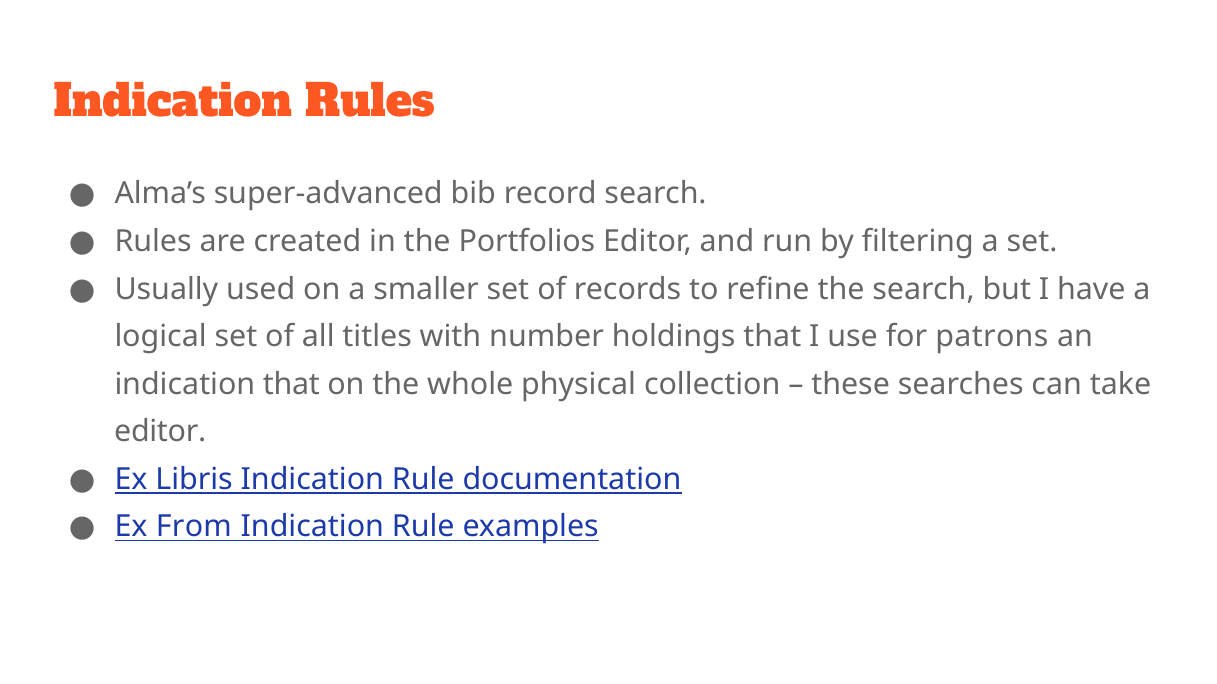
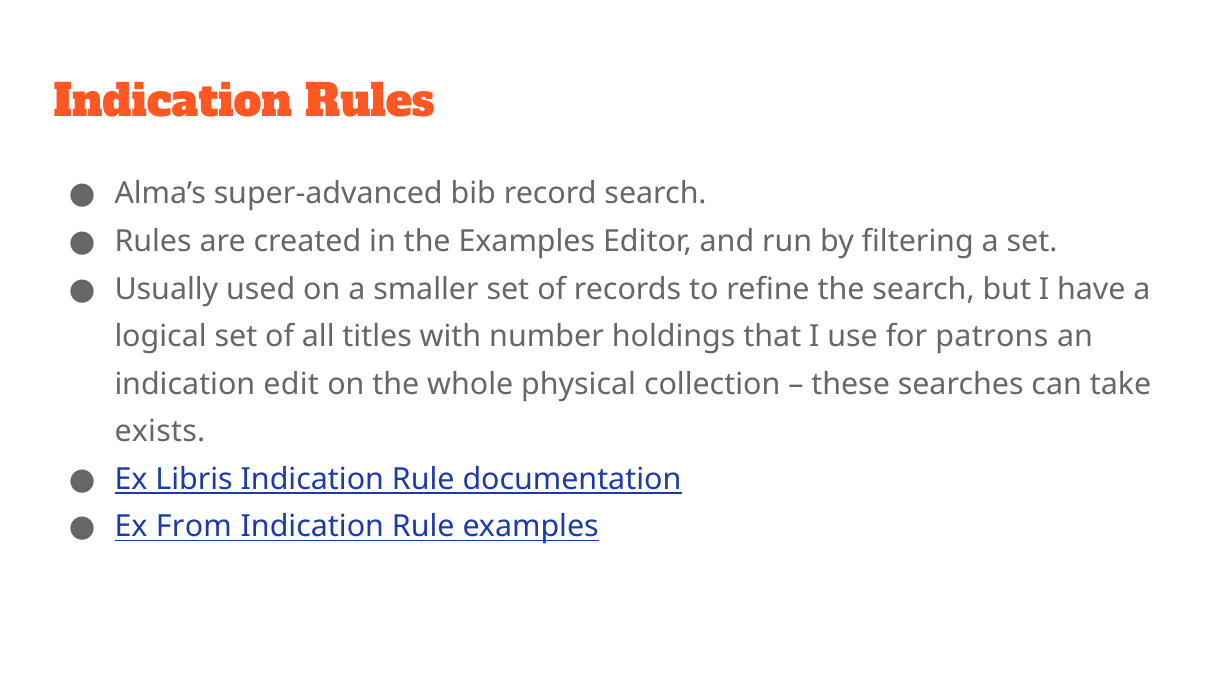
the Portfolios: Portfolios -> Examples (527, 242)
indication that: that -> edit (291, 384)
editor: editor -> exists (160, 432)
